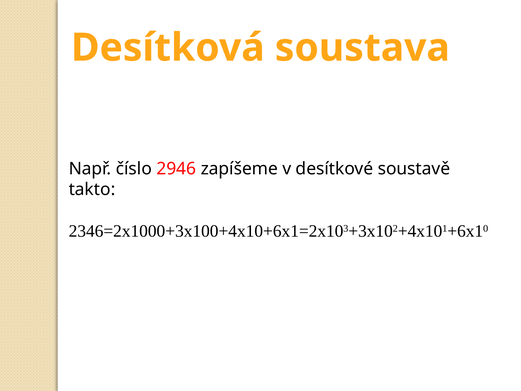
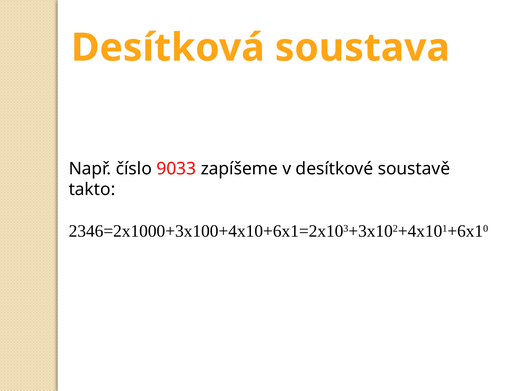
2946: 2946 -> 9033 (176, 169)
